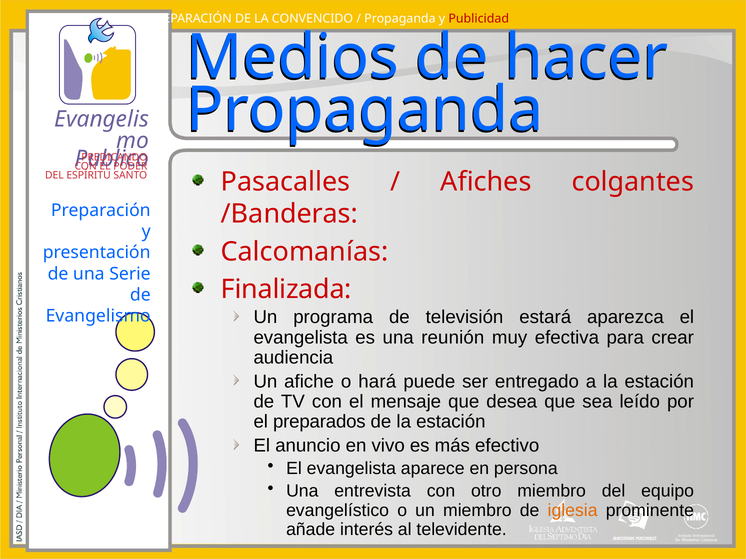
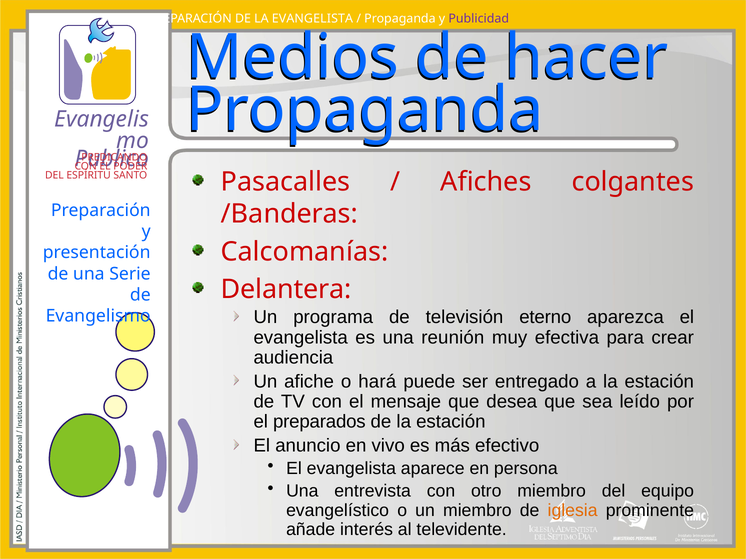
LA CONVENCIDO: CONVENCIDO -> EVANGELISTA (312, 19)
Publicidad colour: red -> purple (479, 19)
Finalizada: Finalizada -> Delantera (286, 290)
estará: estará -> eterno (545, 318)
